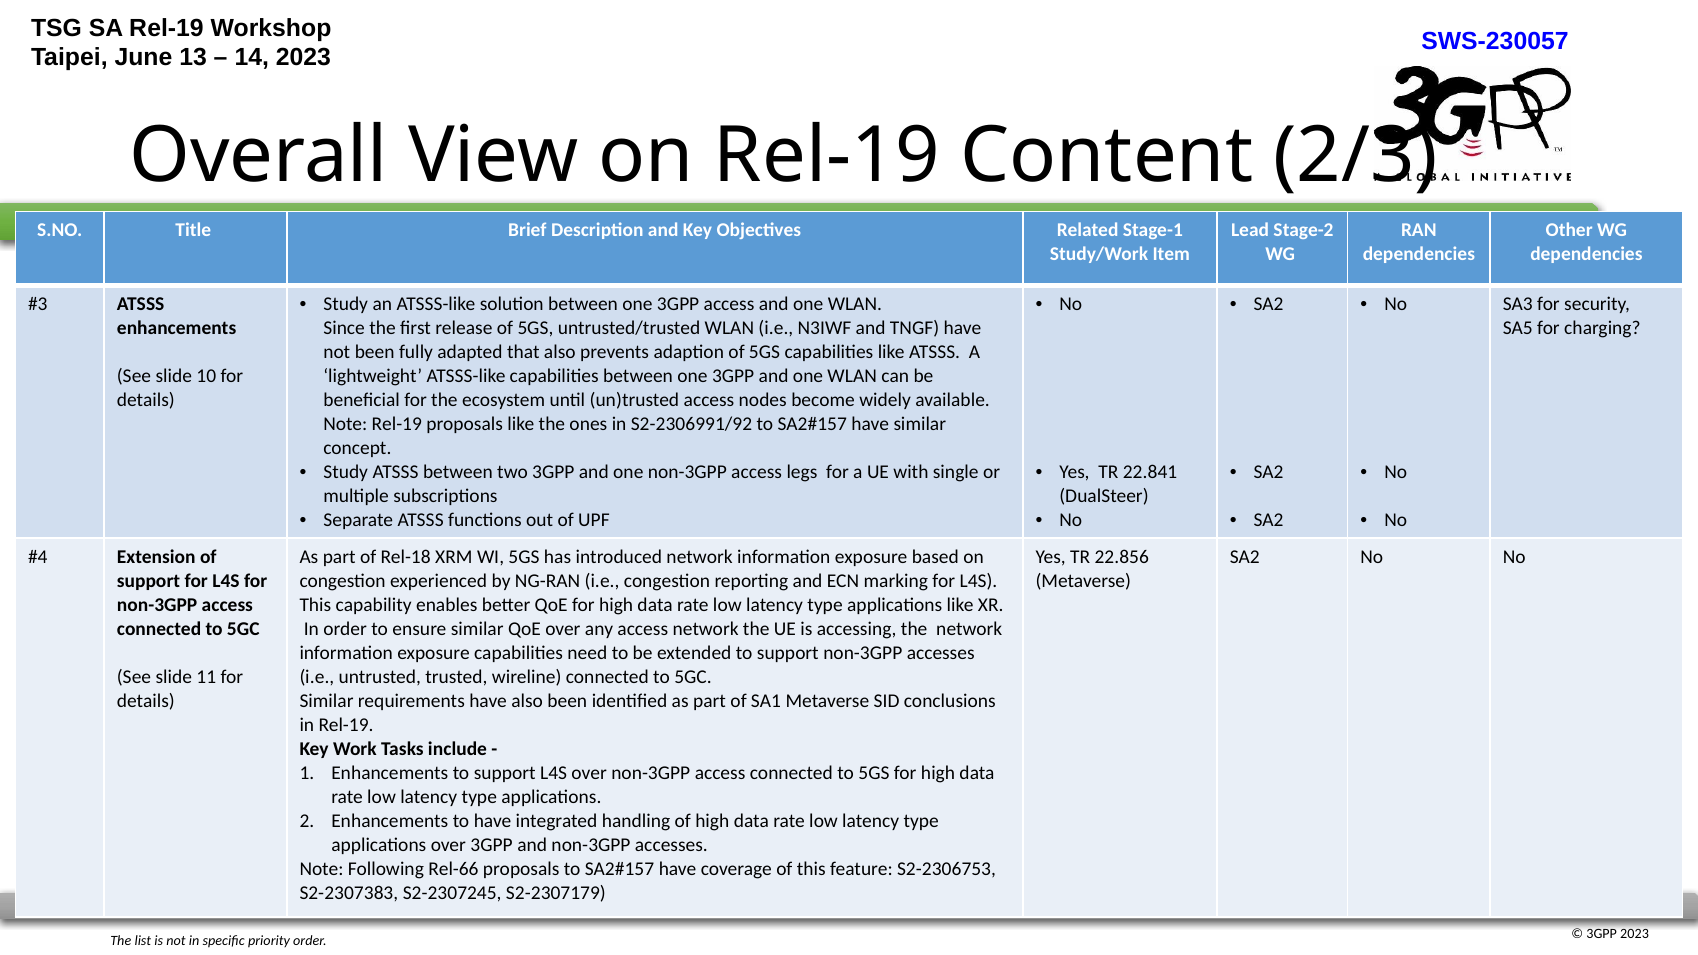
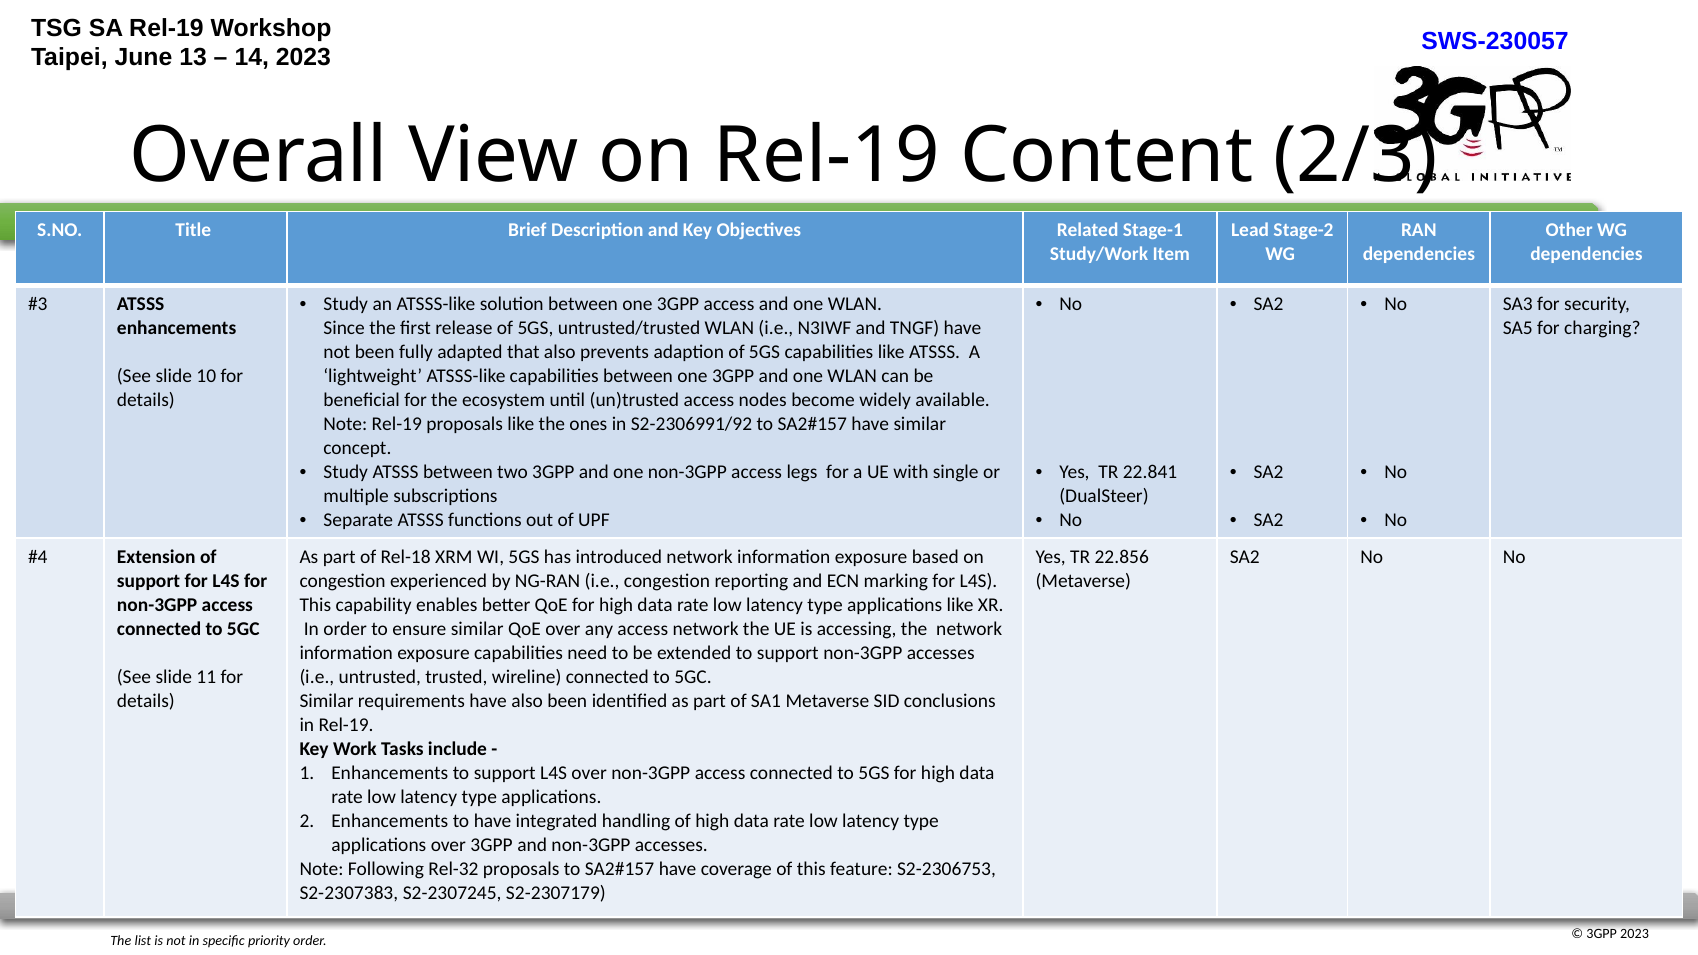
Rel-66: Rel-66 -> Rel-32 (453, 869)
